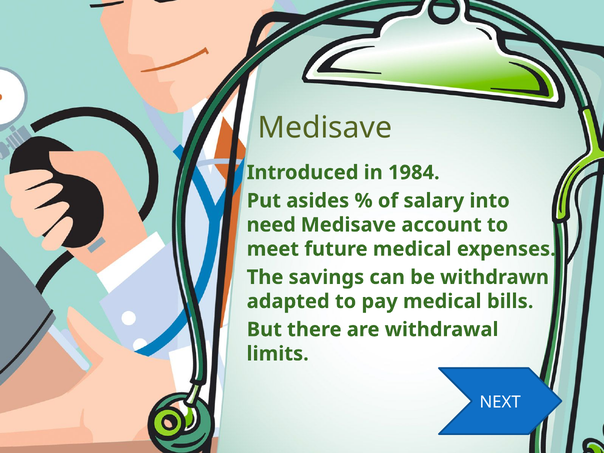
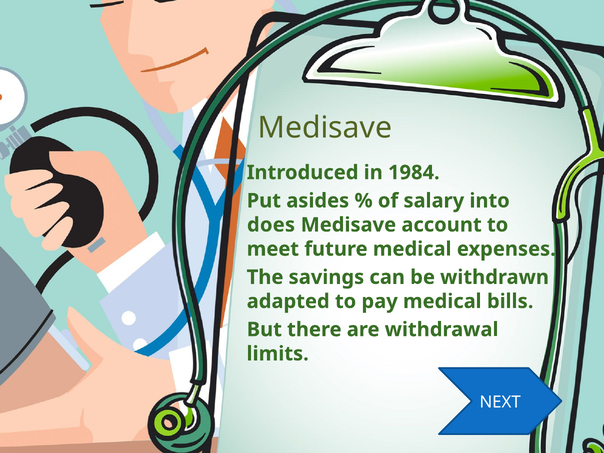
need: need -> does (271, 225)
